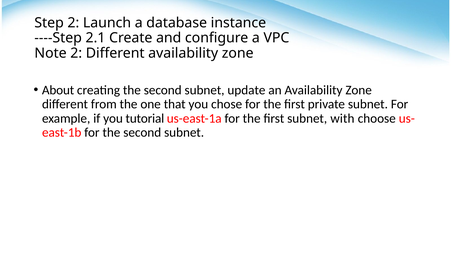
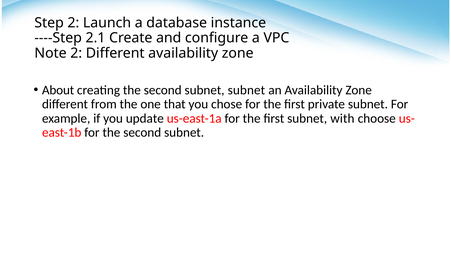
subnet update: update -> subnet (246, 90)
tutorial: tutorial -> update (145, 118)
